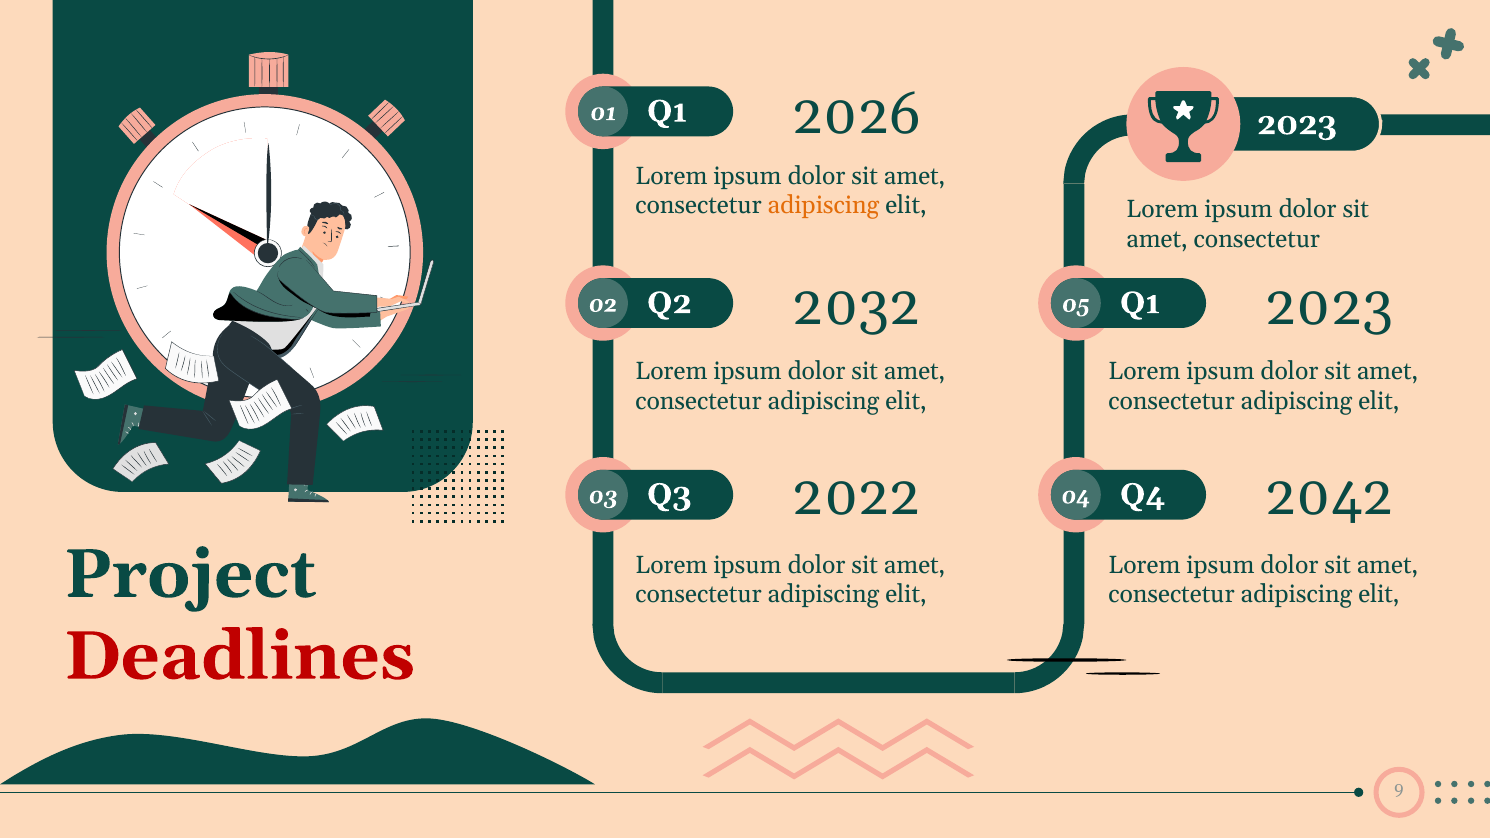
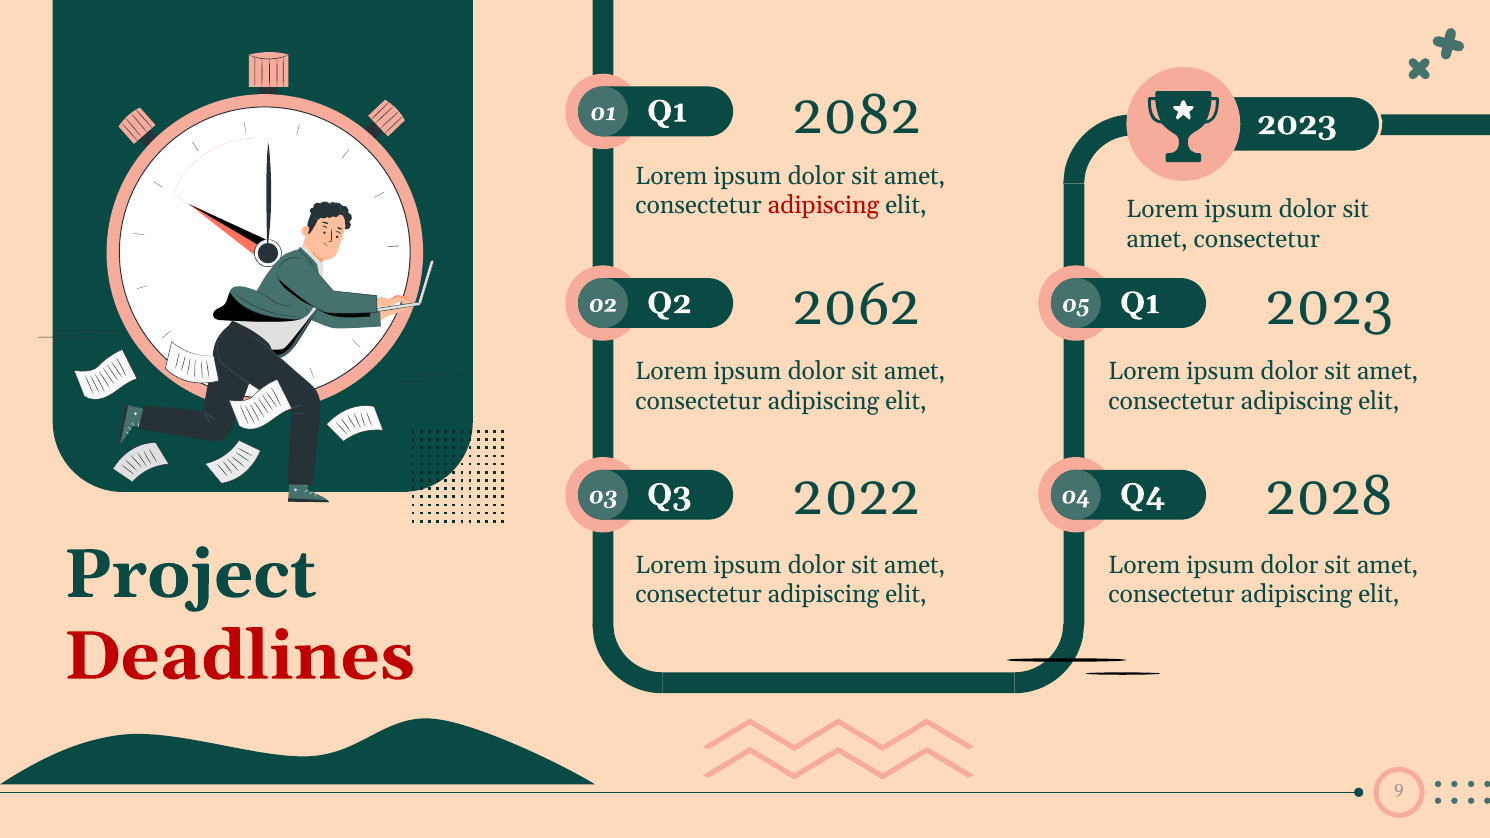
2026: 2026 -> 2082 (857, 115)
adipiscing colour: orange -> red (824, 206)
2032: 2032 -> 2062 (857, 306)
2042: 2042 -> 2028 (1330, 496)
